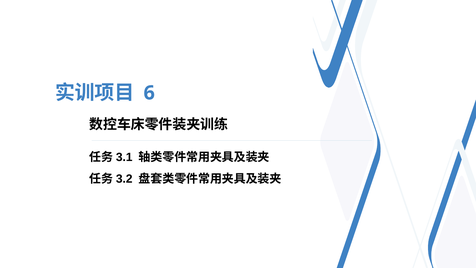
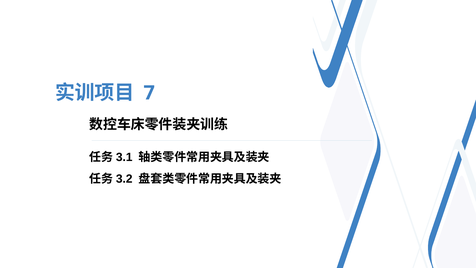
6: 6 -> 7 (149, 93)
